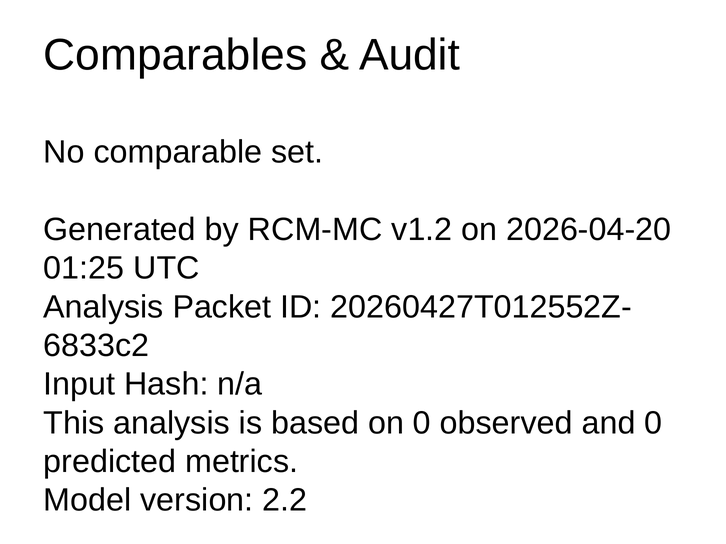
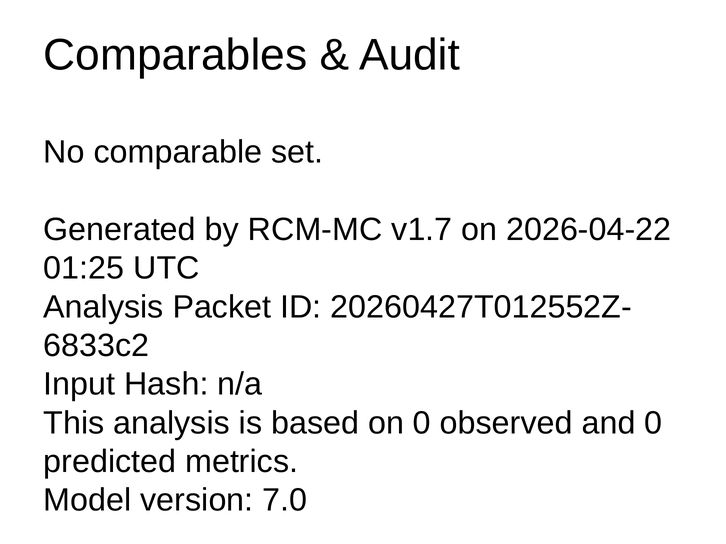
v1.2: v1.2 -> v1.7 (422, 230)
2026-04-20: 2026-04-20 -> 2026-04-22 (589, 230)
2.2: 2.2 -> 7.0 (285, 501)
